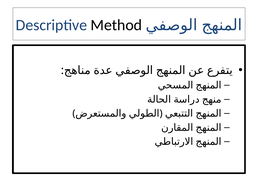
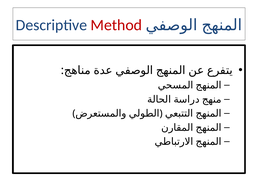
Method colour: black -> red (116, 25)
